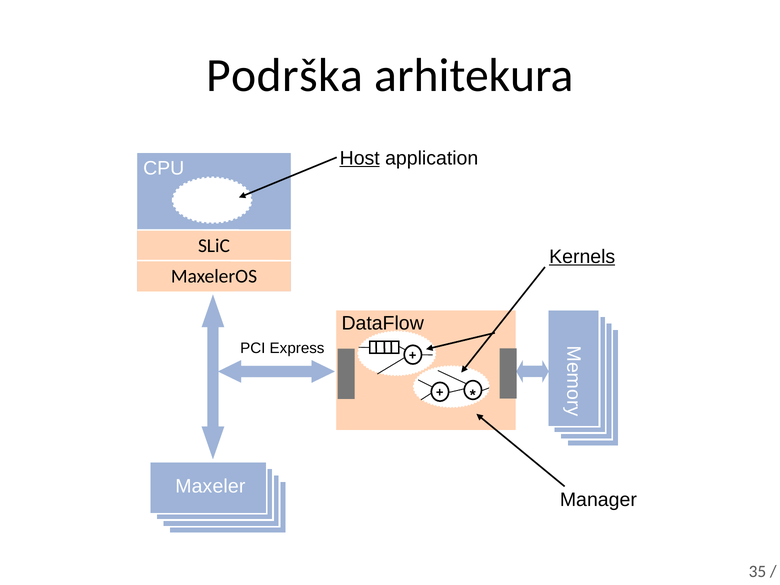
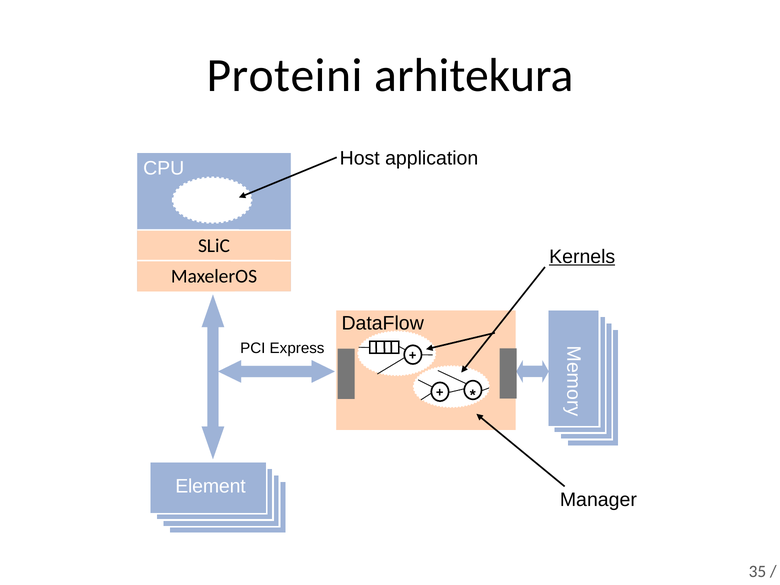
Podrška: Podrška -> Proteini (285, 76)
Host underline: present -> none (360, 158)
Maxeler: Maxeler -> Element (210, 486)
